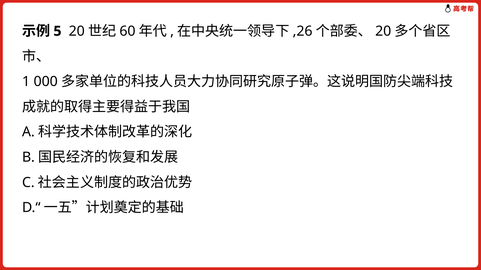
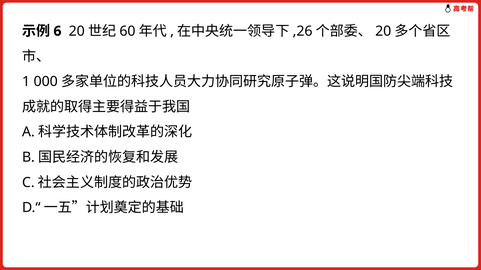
5: 5 -> 6 (57, 31)
